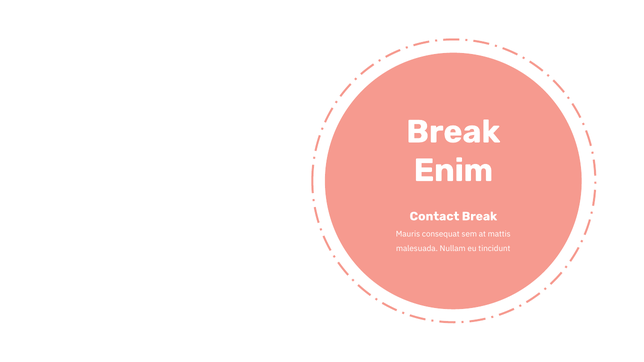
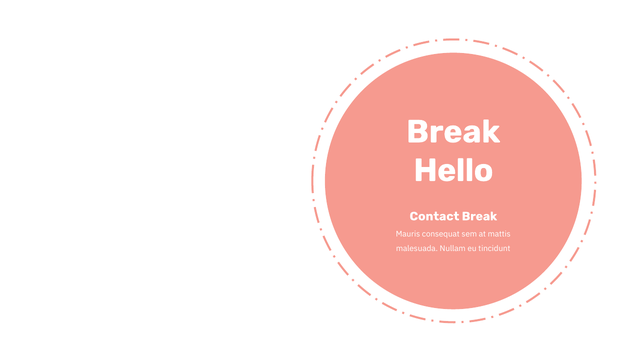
Enim: Enim -> Hello (453, 170)
